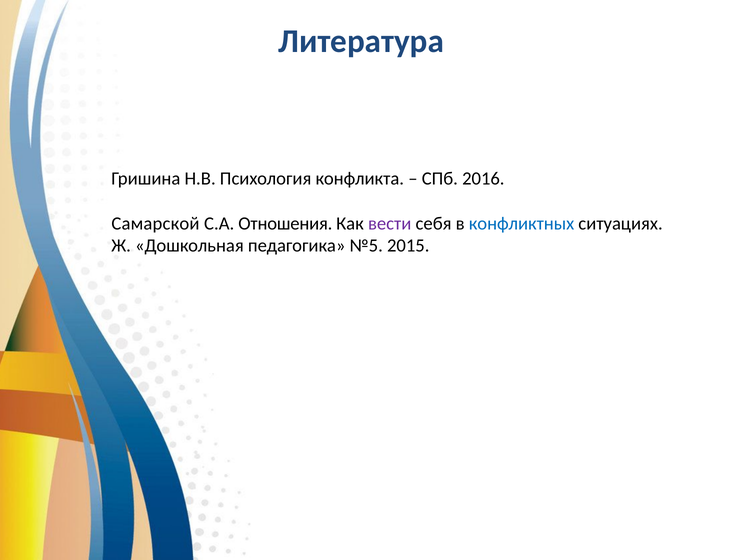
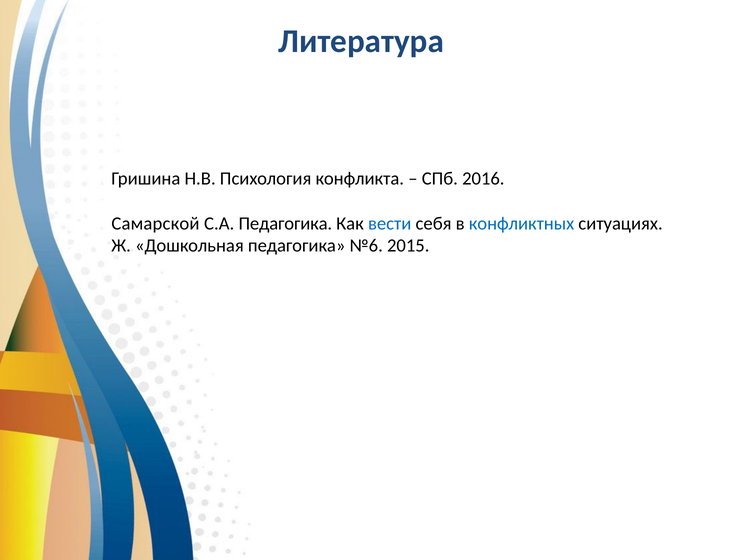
С.А Отношения: Отношения -> Педагогика (285, 223)
вести colour: purple -> blue (390, 223)
№5: №5 -> №6 (366, 246)
